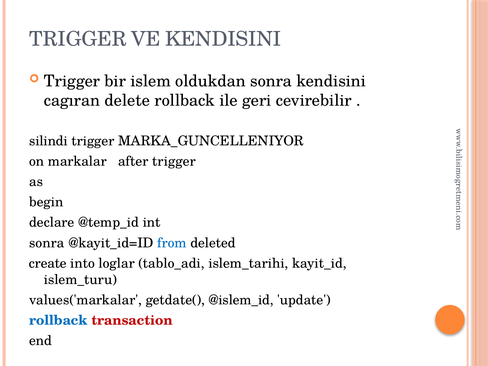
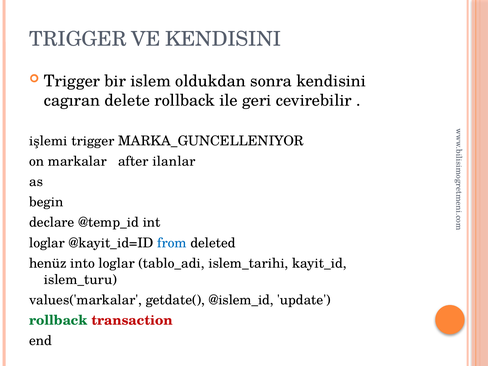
silindi: silindi -> işlemi (48, 141)
after trigger: trigger -> ilanlar (174, 161)
sonra: sonra -> loglar (47, 243)
create: create -> henüz (48, 263)
rollback colour: blue -> green (58, 320)
